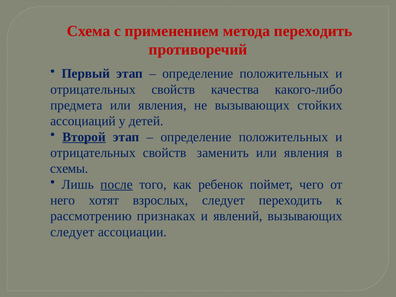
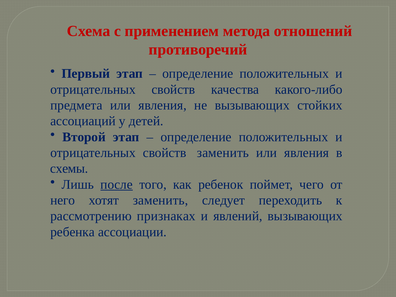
метода переходить: переходить -> отношений (313, 31)
Второй underline: present -> none (84, 137)
хотят взрослых: взрослых -> заменить (160, 200)
следует: следует -> ребенка (73, 232)
